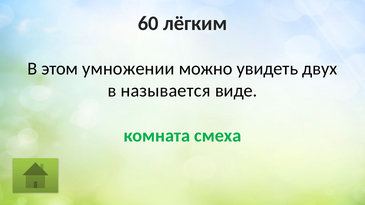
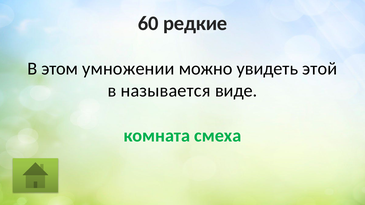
лёгким: лёгким -> редкие (195, 23)
двух: двух -> этой (320, 69)
